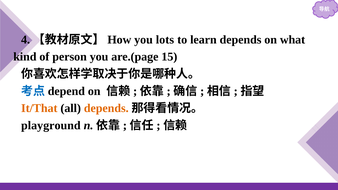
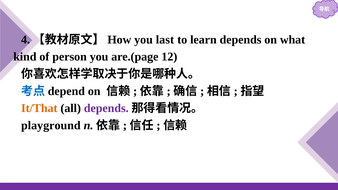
lots: lots -> last (165, 40)
15: 15 -> 12 (169, 57)
depends colour: orange -> purple (106, 108)
